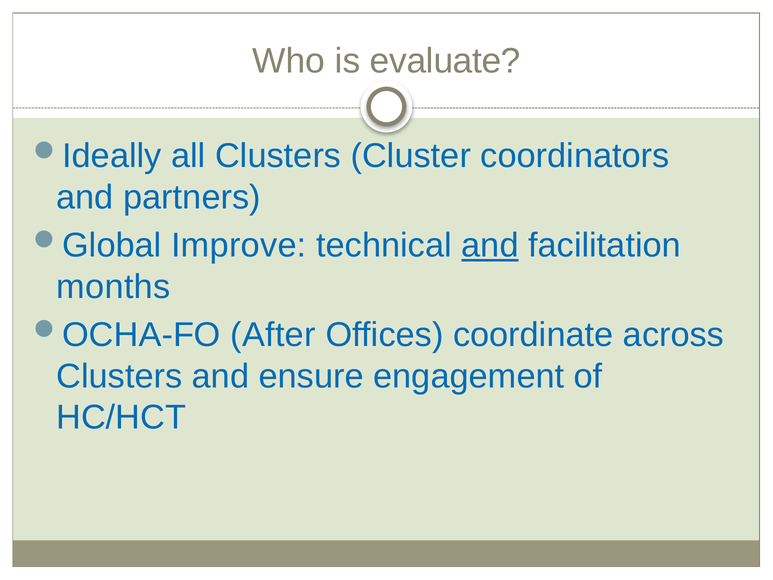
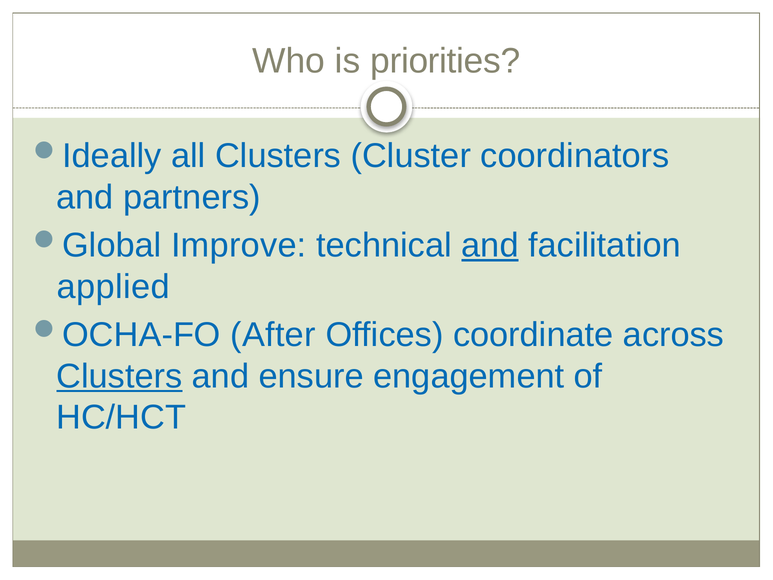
evaluate: evaluate -> priorities (445, 61)
months: months -> applied (113, 287)
Clusters underline: none -> present (119, 376)
